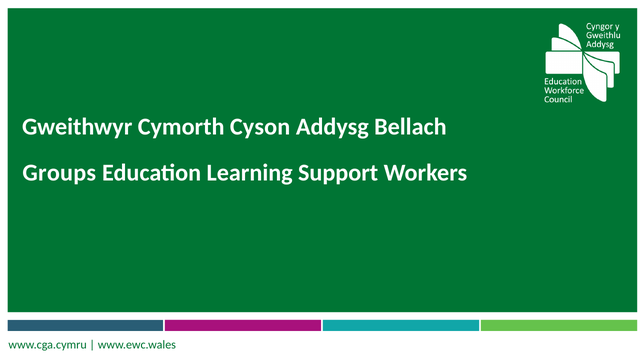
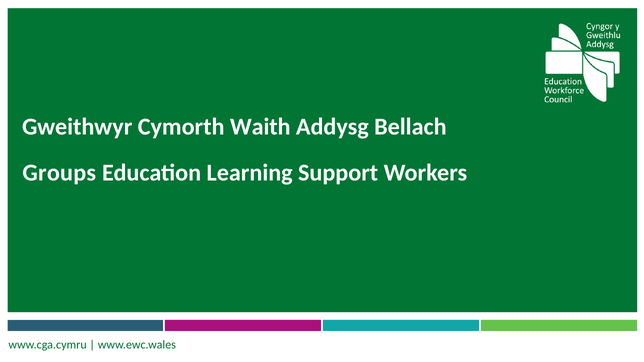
Cyson: Cyson -> Waith (260, 127)
